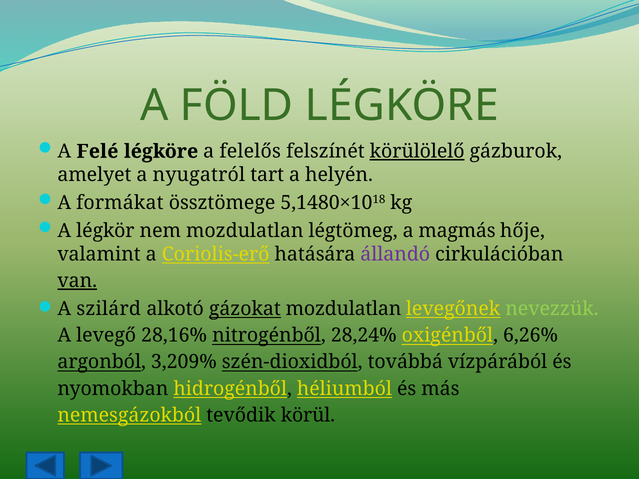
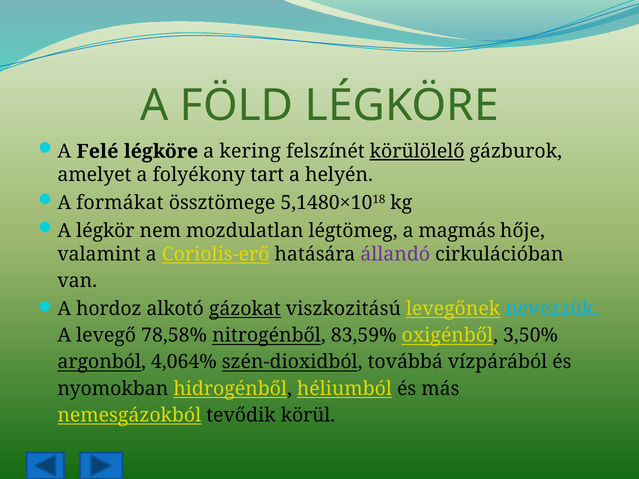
felelős: felelős -> kering (250, 151)
nyugatról: nyugatról -> folyékony (199, 175)
van underline: present -> none (77, 281)
szilárd: szilárd -> hordoz (109, 309)
gázokat mozdulatlan: mozdulatlan -> viszkozitású (343, 309)
nevezzük colour: light green -> light blue (552, 309)
28,16%: 28,16% -> 78,58% (174, 336)
28,24%: 28,24% -> 83,59% (364, 336)
6,26%: 6,26% -> 3,50% (531, 336)
3,209%: 3,209% -> 4,064% (184, 362)
